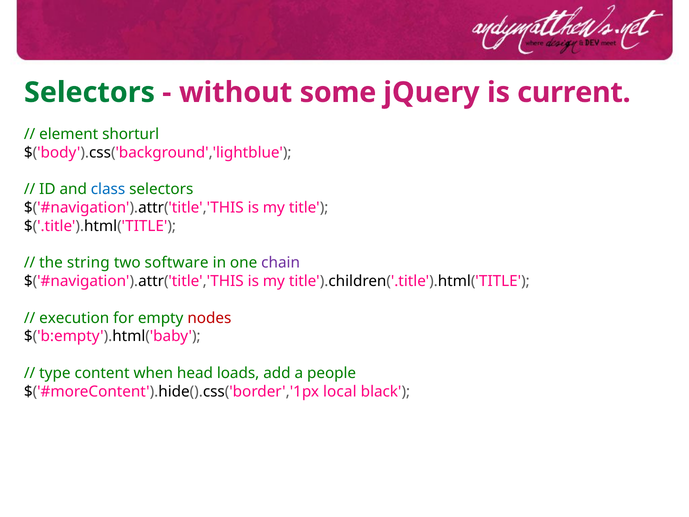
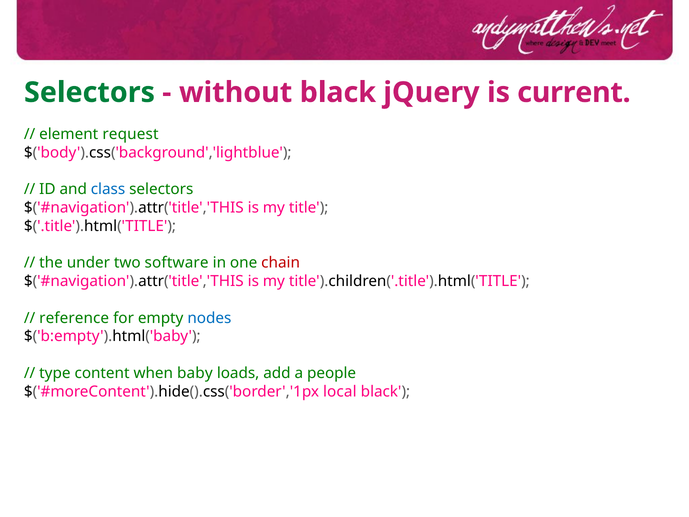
without some: some -> black (338, 92)
shorturl: shorturl -> request (130, 134)
string: string -> under (88, 263)
chain colour: purple -> red (281, 263)
execution: execution -> reference (74, 318)
nodes colour: red -> blue (209, 318)
head: head -> baby (195, 373)
